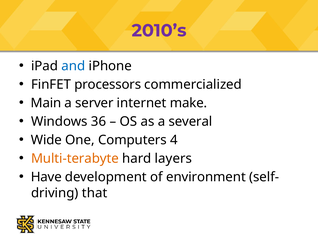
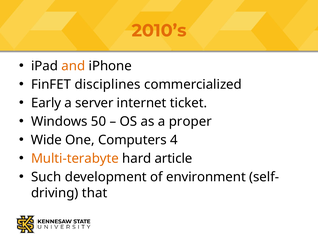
2010’s colour: purple -> orange (159, 31)
and colour: blue -> orange (73, 66)
processors: processors -> disciplines (108, 85)
Main: Main -> Early (46, 103)
make: make -> ticket (189, 103)
36: 36 -> 50 (99, 122)
several: several -> proper (190, 122)
layers: layers -> article (173, 159)
Have: Have -> Such (46, 177)
